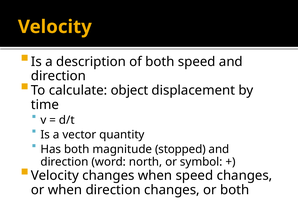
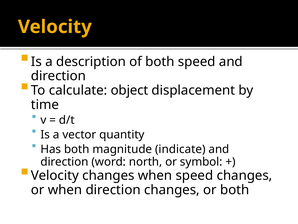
stopped: stopped -> indicate (180, 149)
